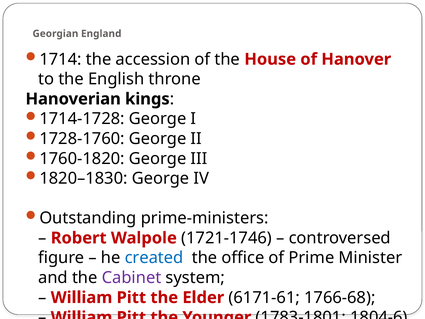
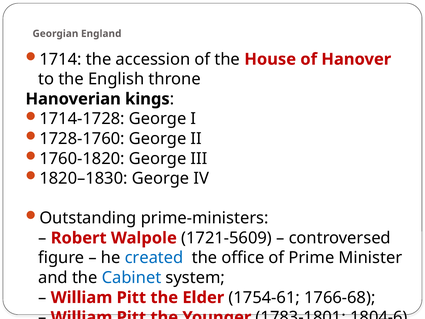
1721-1746: 1721-1746 -> 1721-5609 (227, 238)
Cabinet colour: purple -> blue (132, 278)
6171-61: 6171-61 -> 1754-61 (264, 297)
